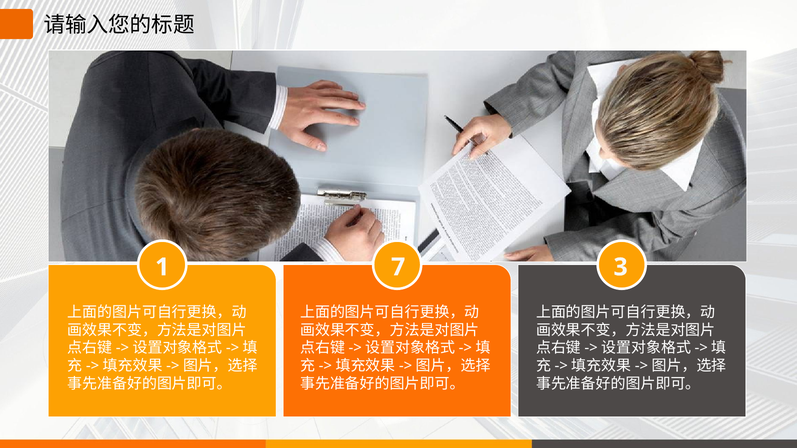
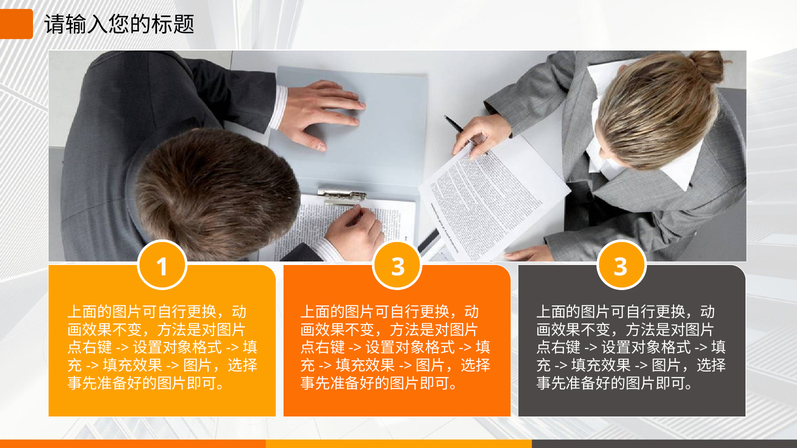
1 7: 7 -> 3 (398, 267)
